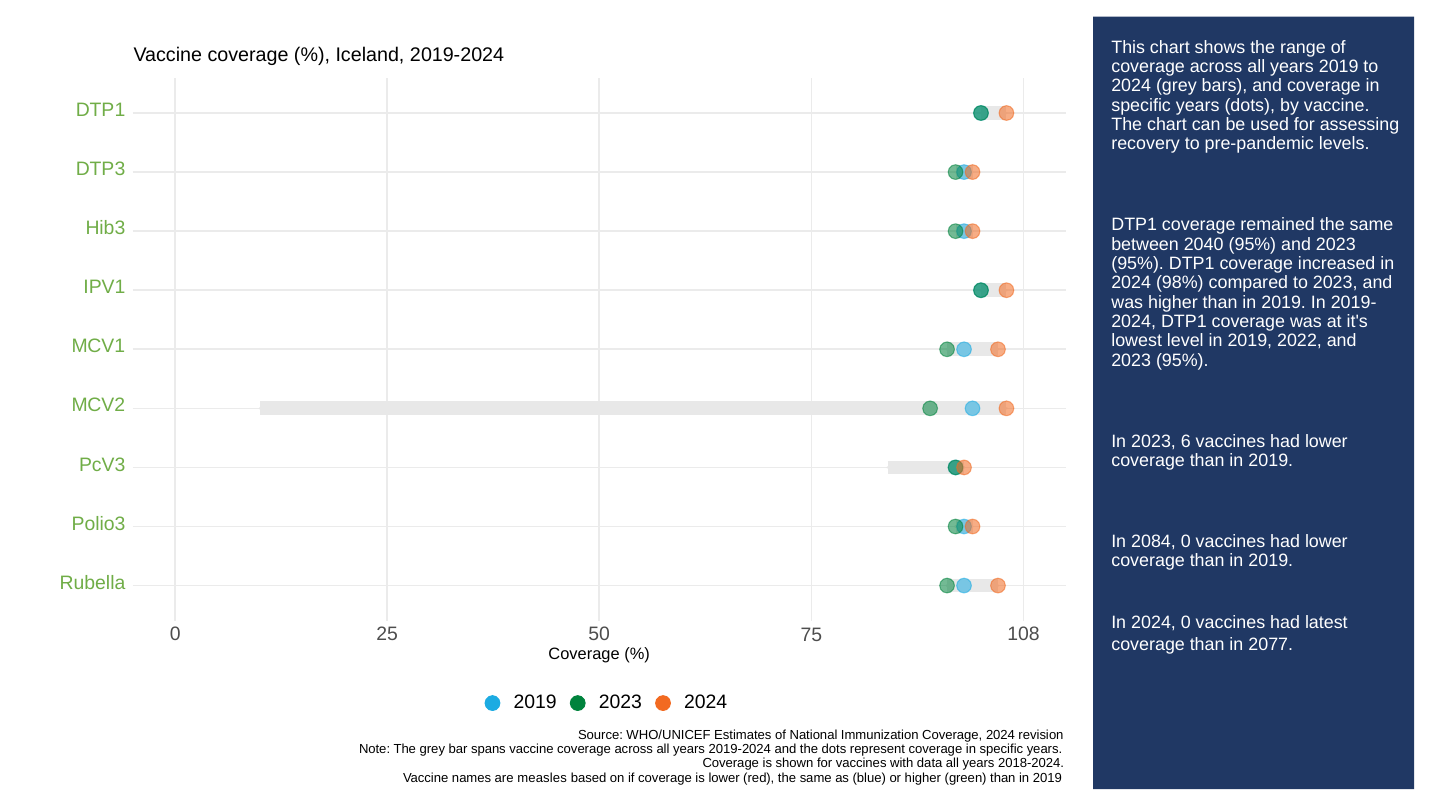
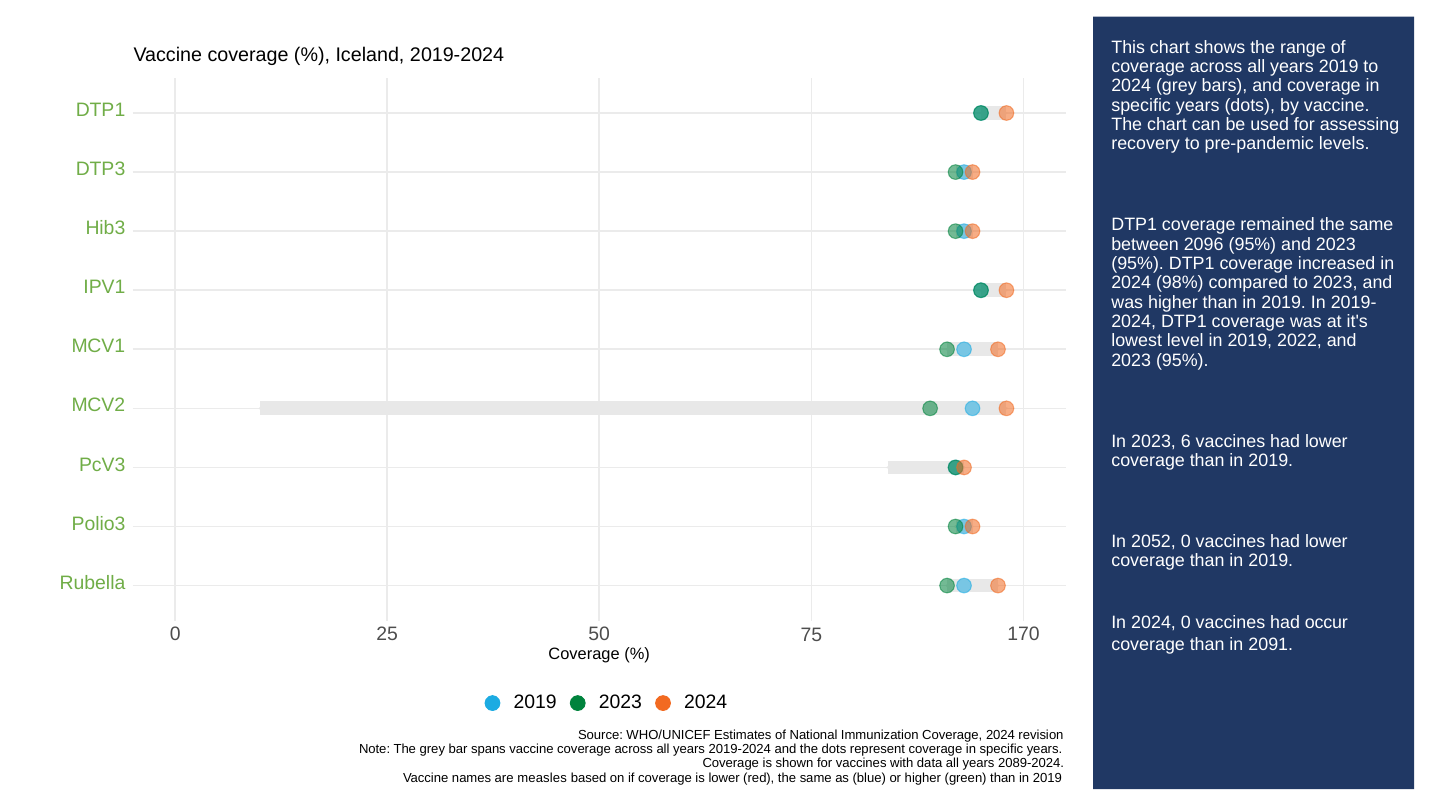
2040: 2040 -> 2096 (1204, 244)
2084: 2084 -> 2052 (1154, 541)
latest: latest -> occur (1326, 623)
108: 108 -> 170 (1023, 634)
2077: 2077 -> 2091 (1271, 644)
2018-2024: 2018-2024 -> 2089-2024 (1031, 763)
